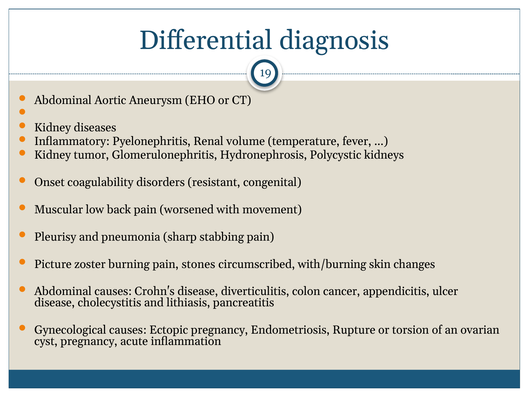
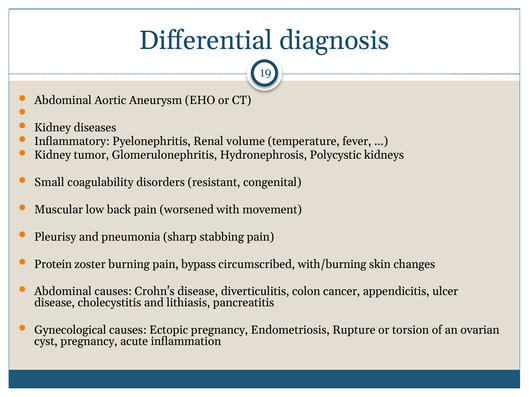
Onset: Onset -> Small (49, 182)
Picture: Picture -> Protein (53, 264)
stones: stones -> bypass (199, 264)
